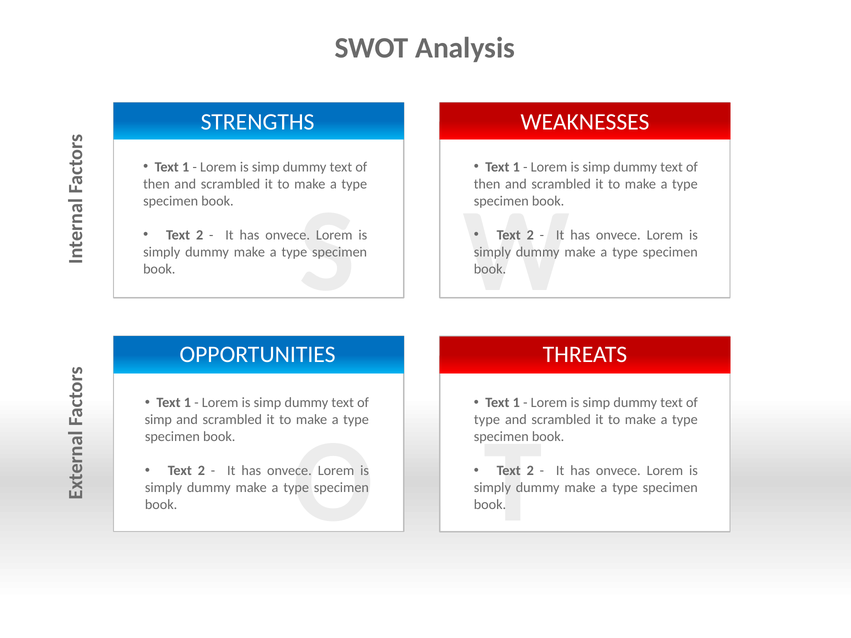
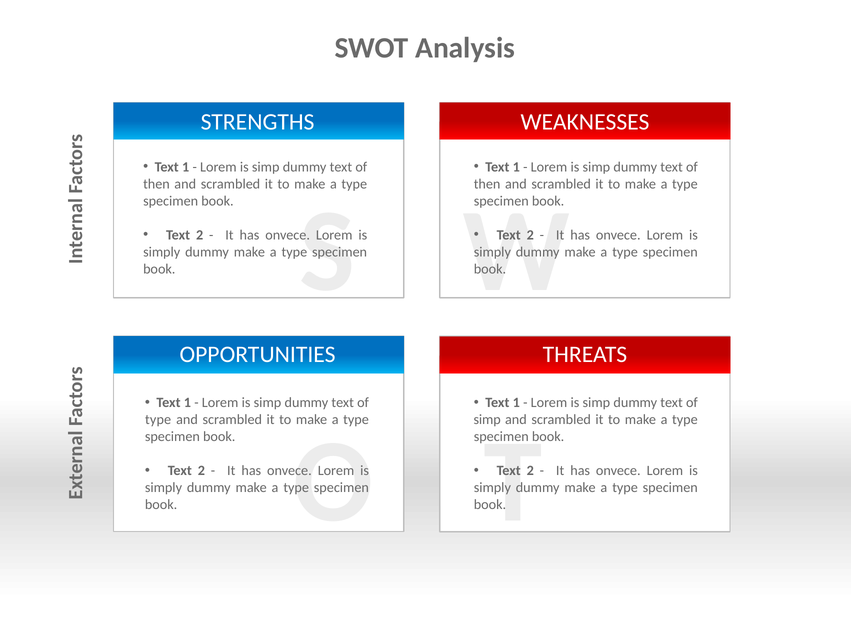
simp: simp -> type (158, 420)
type: type -> simp (487, 420)
